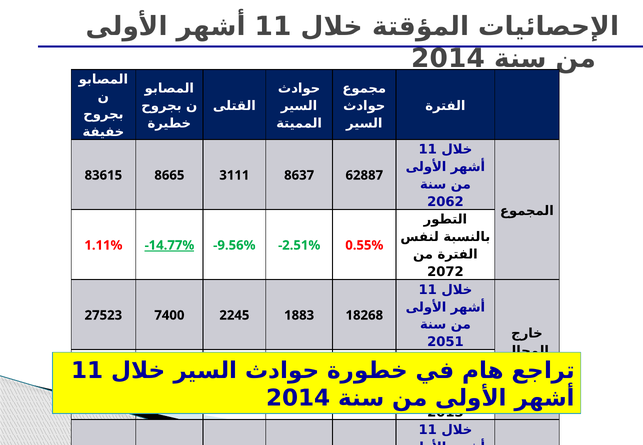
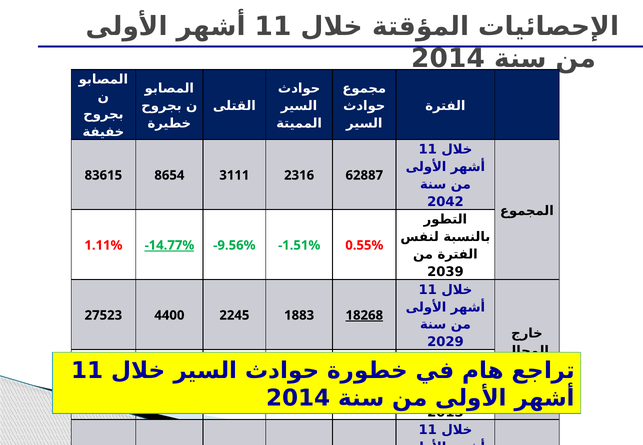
8665: 8665 -> 8654 (169, 175)
8637: 8637 -> 2316 (299, 175)
2062: 2062 -> 2042 (445, 202)
-2.51%: -2.51% -> -1.51% (299, 245)
2072: 2072 -> 2039 (445, 272)
7400: 7400 -> 4400 (169, 315)
18268 underline: none -> present (364, 315)
2051: 2051 -> 2029 (445, 342)
